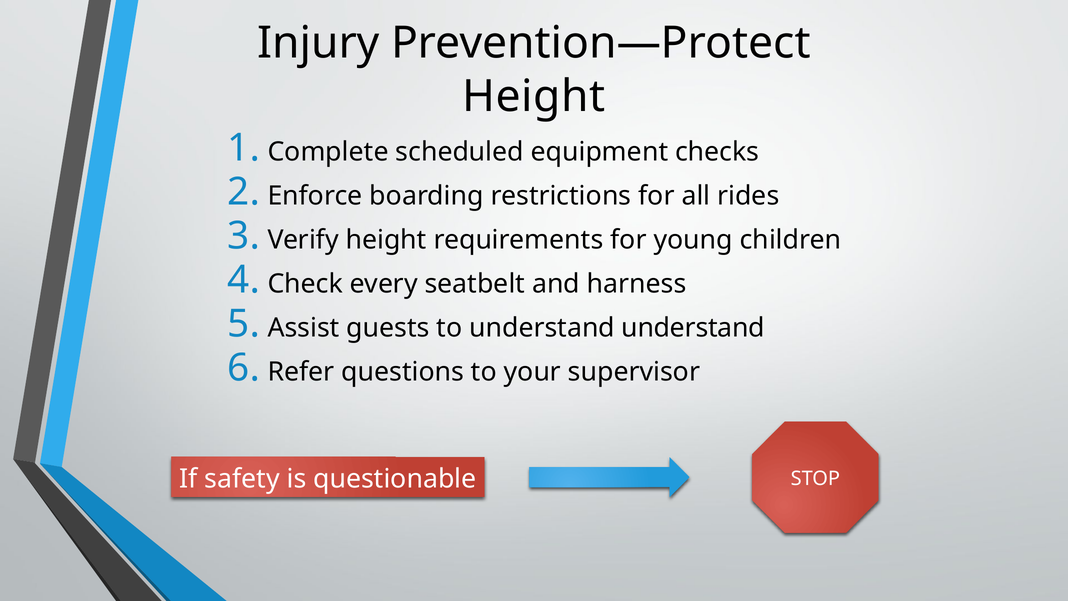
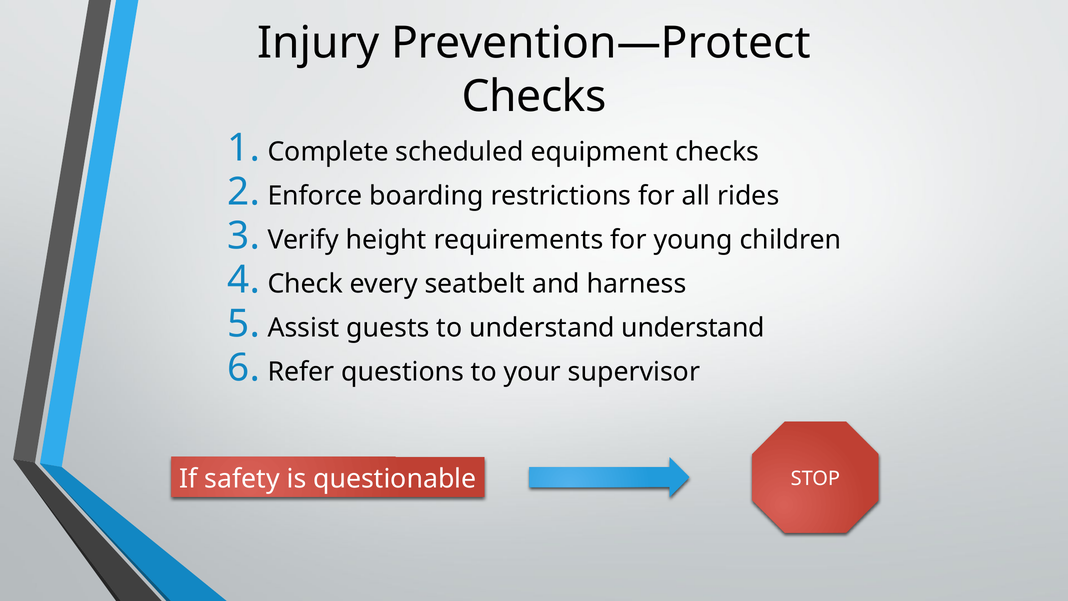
Height: Height -> Checks (534, 97)
